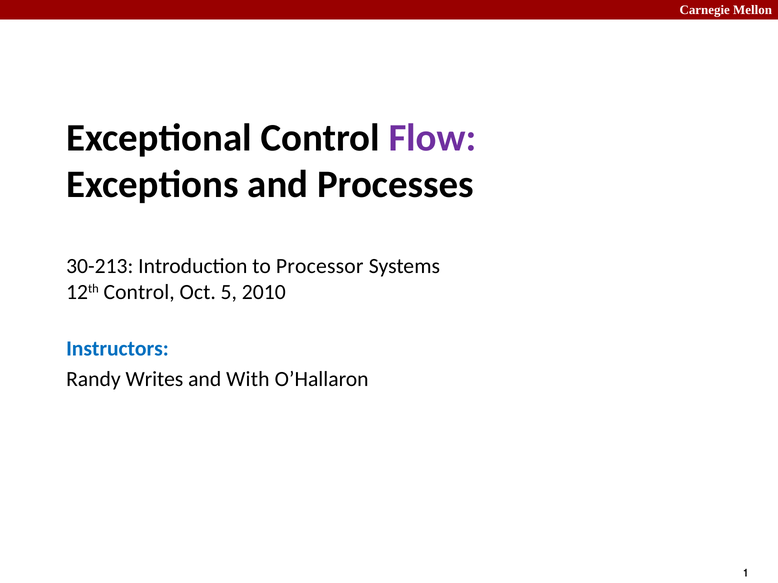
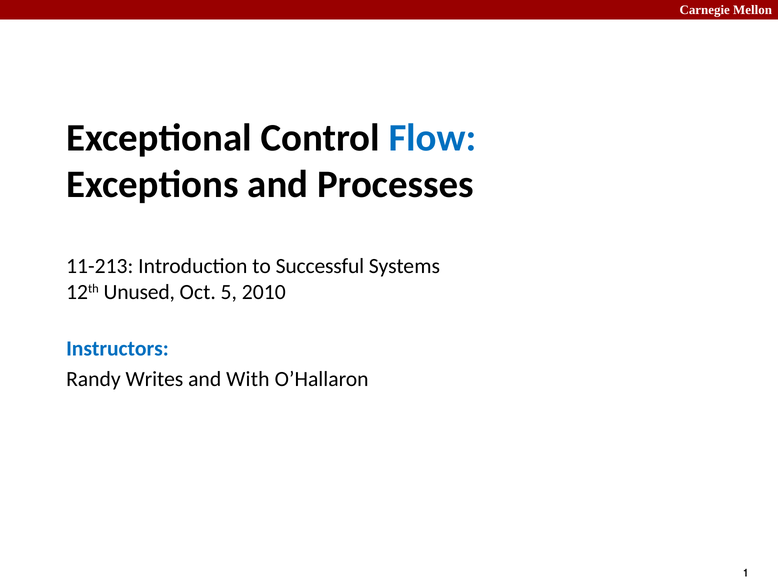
Flow colour: purple -> blue (433, 138)
30-213: 30-213 -> 11-213 (100, 266)
Processor: Processor -> Successful (320, 266)
12th Control: Control -> Unused (139, 292)
